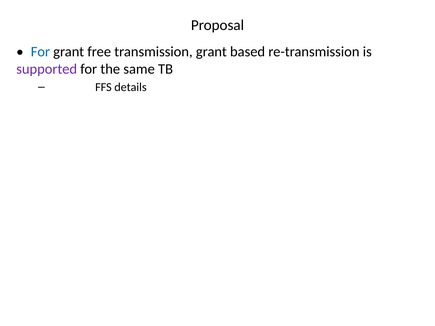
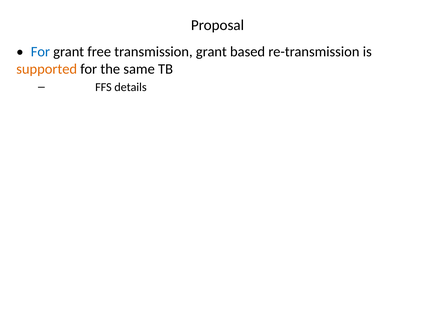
supported colour: purple -> orange (47, 69)
